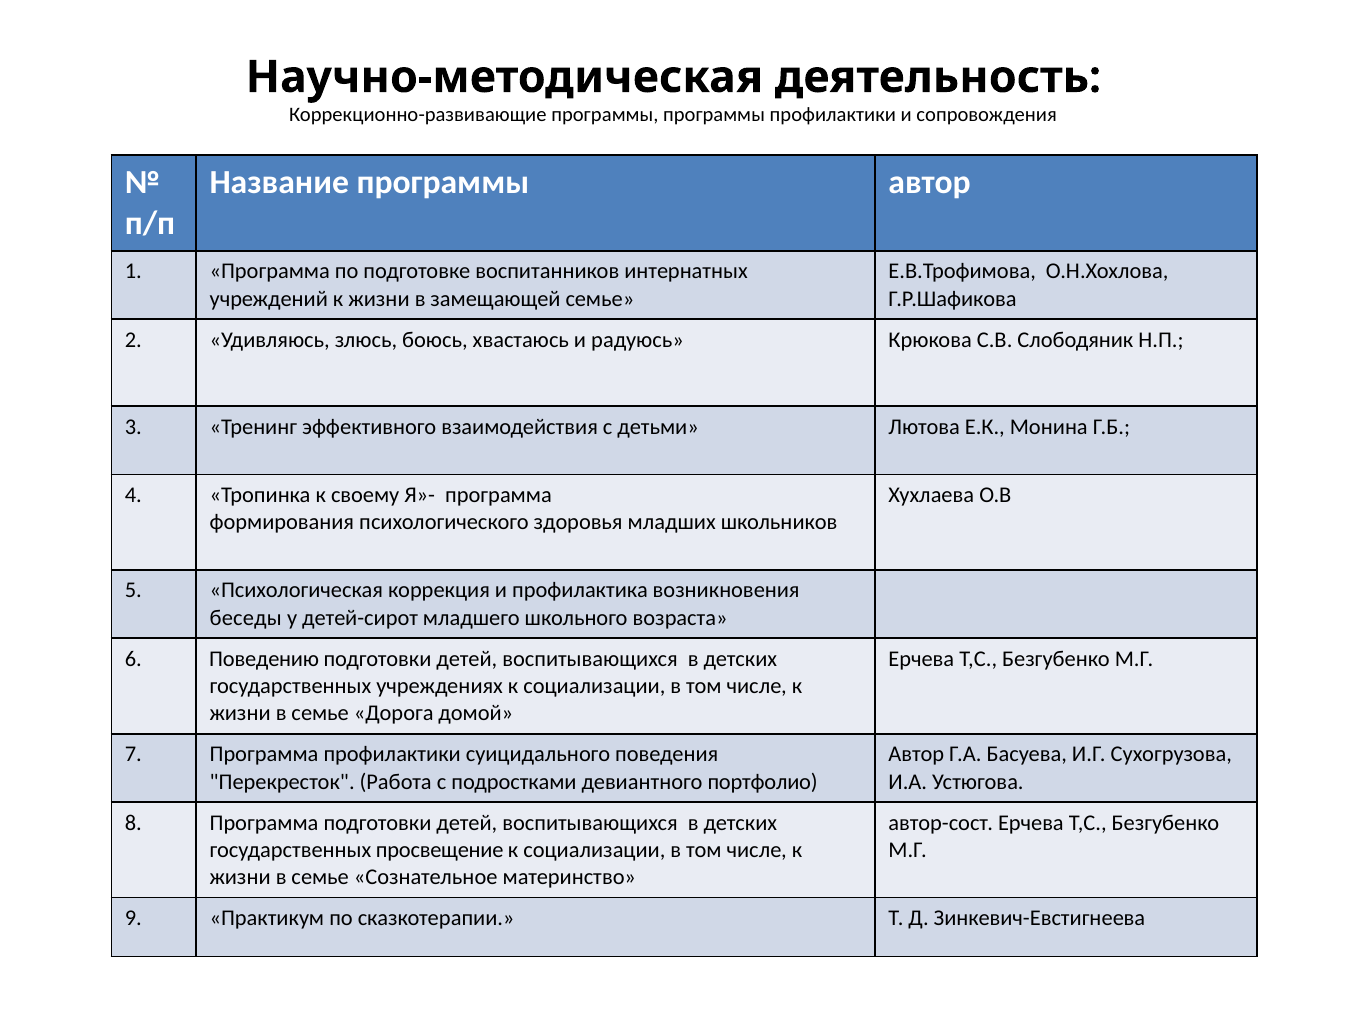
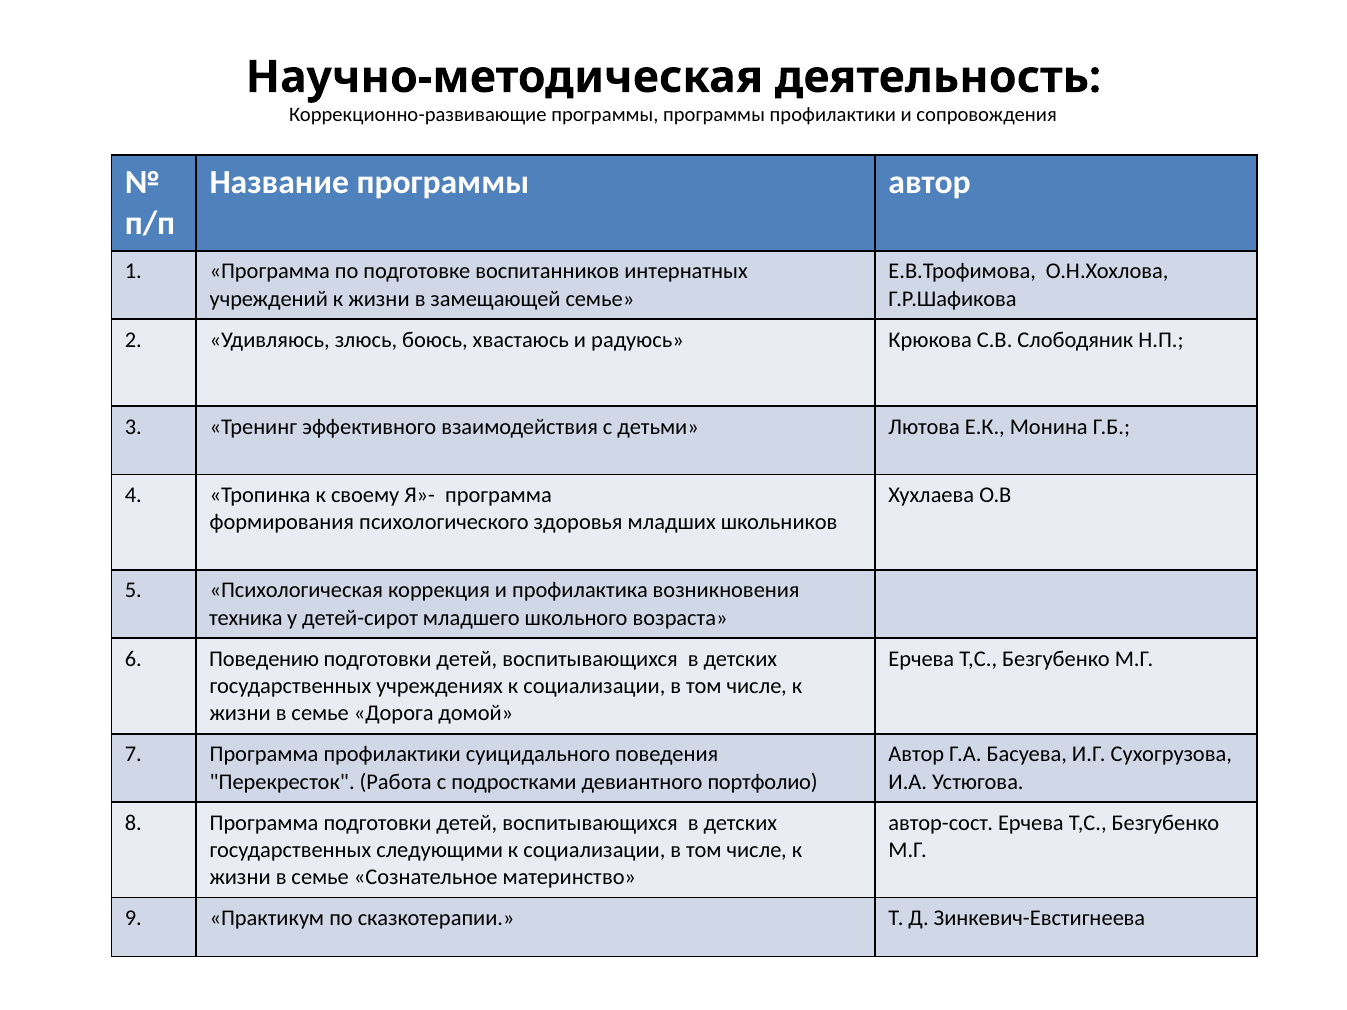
беседы: беседы -> техника (246, 618)
просвещение: просвещение -> следующими (440, 850)
